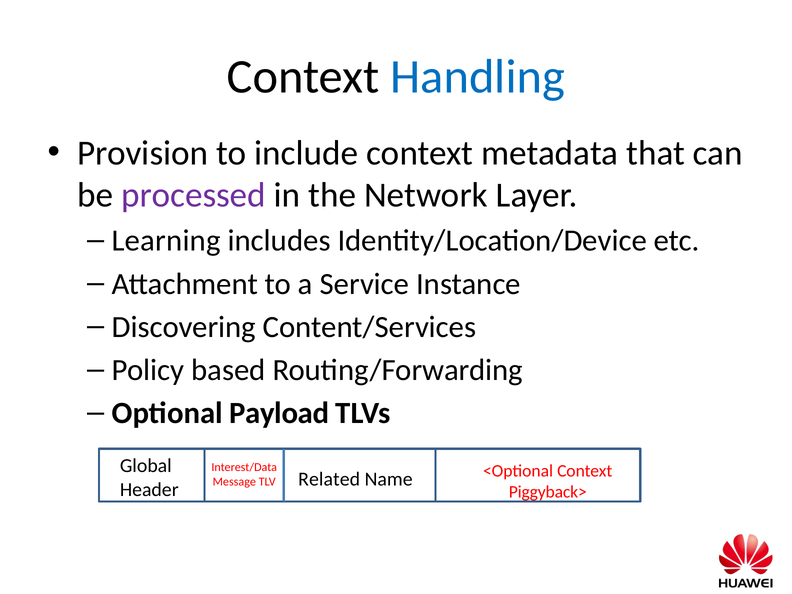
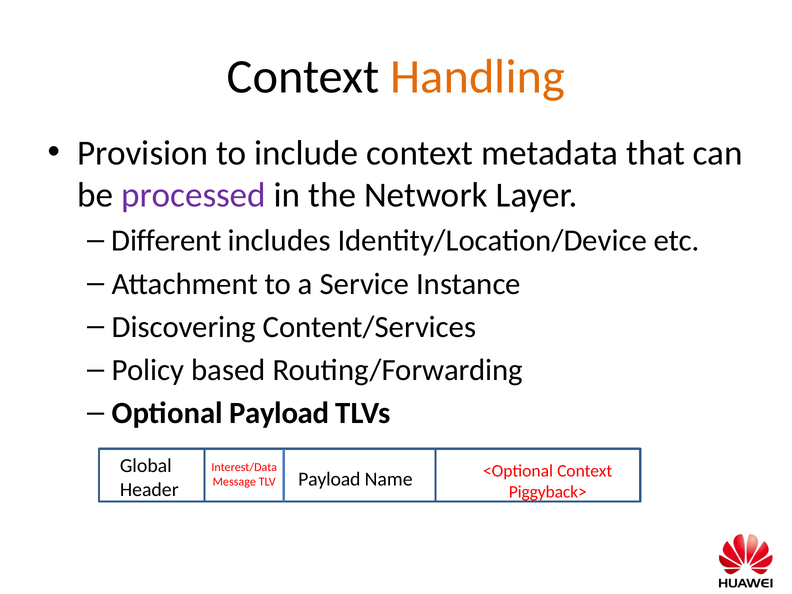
Handling colour: blue -> orange (478, 77)
Learning: Learning -> Different (166, 241)
Related: Related -> Payload (329, 479)
